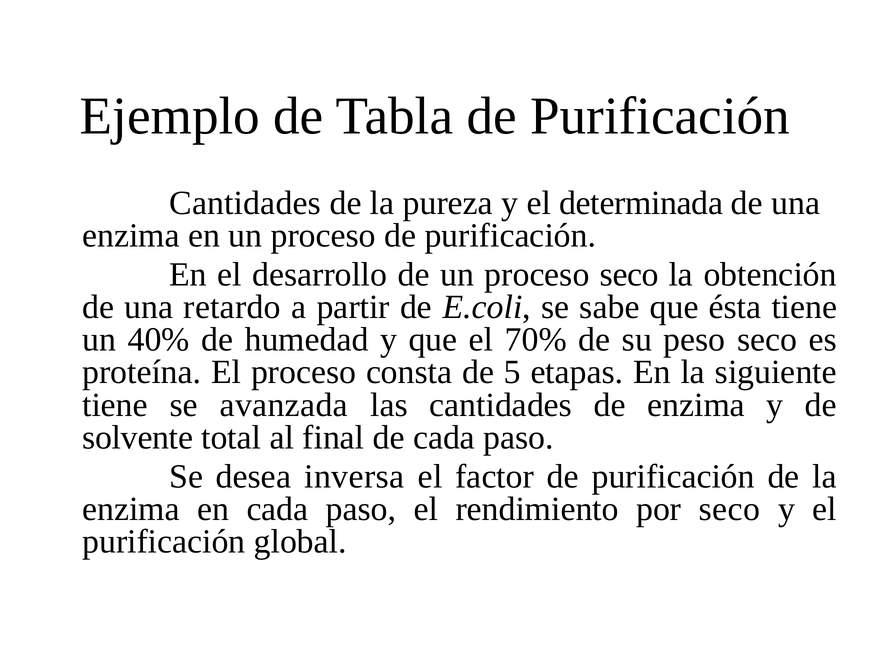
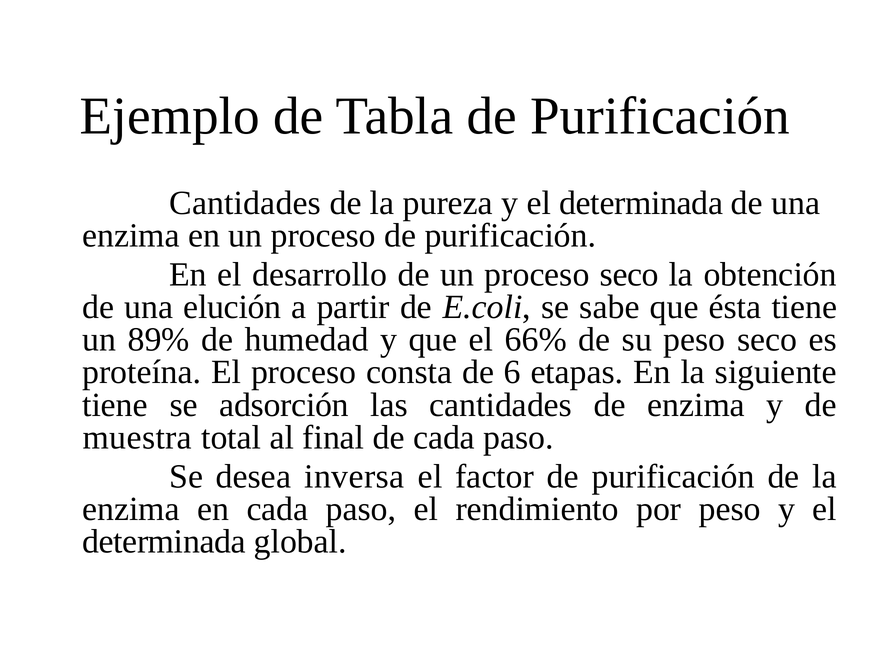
retardo: retardo -> elución (232, 307)
40%: 40% -> 89% (159, 340)
70%: 70% -> 66% (536, 340)
5: 5 -> 6 (512, 372)
avanzada: avanzada -> adsorción (284, 405)
solvente: solvente -> muestra (137, 438)
por seco: seco -> peso (730, 509)
purificación: purificación -> determinada (164, 542)
